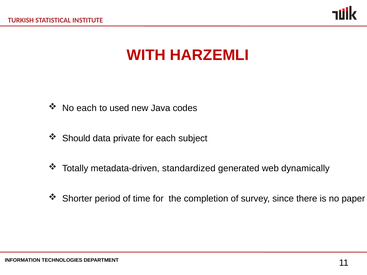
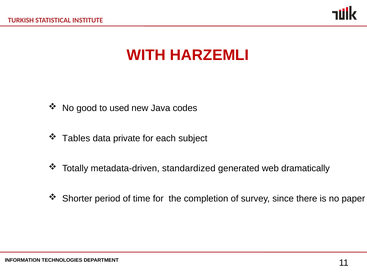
No each: each -> good (87, 108)
Should: Should -> Tables (76, 138)
dynamically: dynamically -> dramatically (306, 169)
